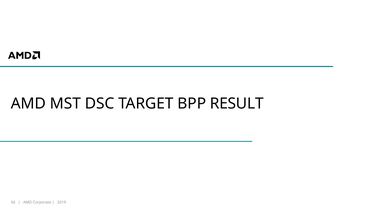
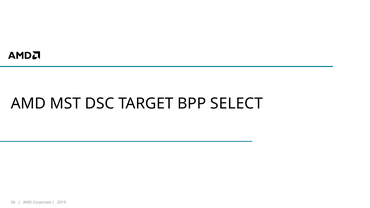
RESULT: RESULT -> SELECT (237, 104)
